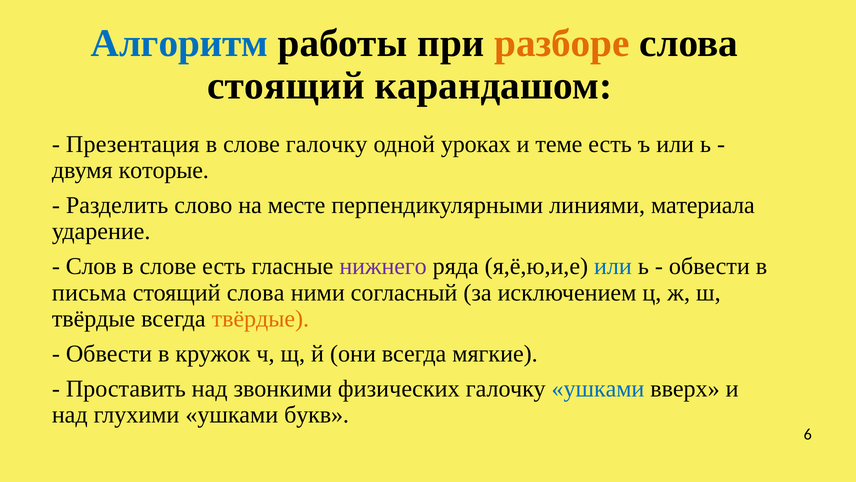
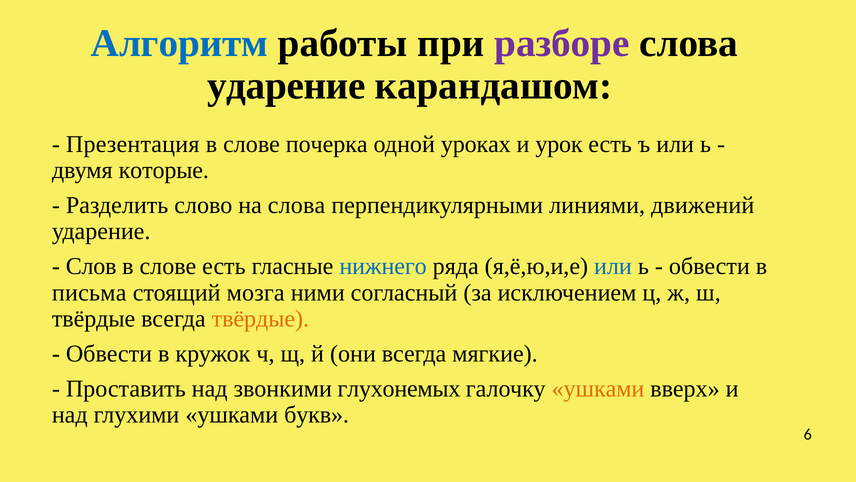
разборе colour: orange -> purple (562, 43)
стоящий: стоящий -> ударение (286, 86)
слове галочку: галочку -> почерка (327, 144)
теме: теме -> урок (559, 144)
на месте: месте -> слова (297, 205)
материала: материала -> движений (703, 205)
нижнего colour: purple -> blue (383, 266)
стоящий слова: слова -> мозга (256, 292)
физических: физических -> глухонемых (399, 388)
ушками colour: blue -> orange (598, 388)
